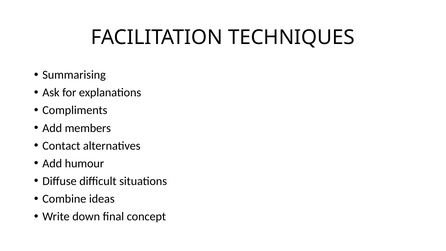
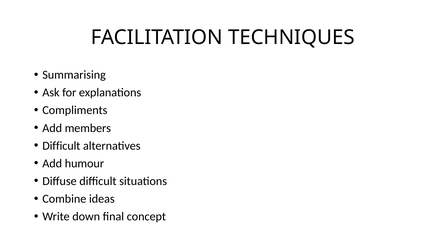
Contact: Contact -> Difficult (61, 146)
